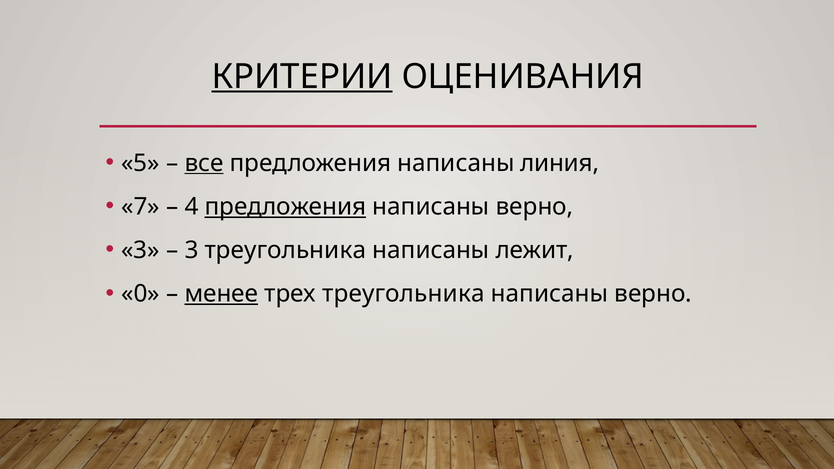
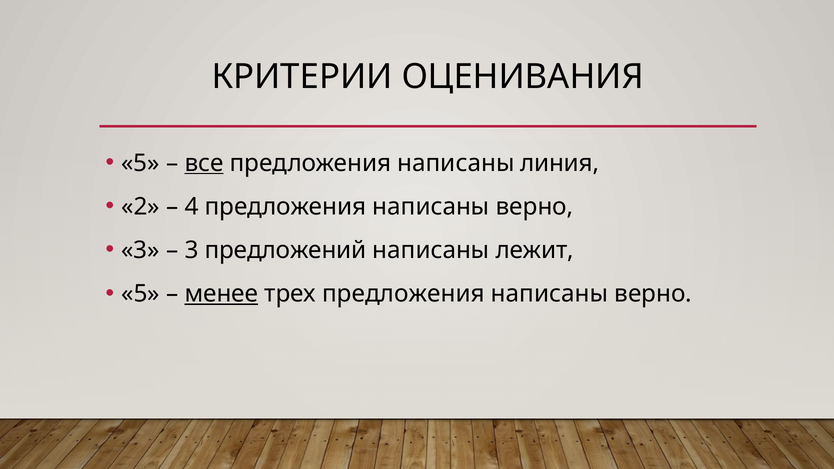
КРИТЕРИИ underline: present -> none (302, 77)
7: 7 -> 2 (140, 207)
предложения underline: present -> none (285, 207)
3 треугольника: треугольника -> предложений (285, 250)
0: 0 -> 5 (140, 294)
трех треугольника: треугольника -> предложения (403, 294)
